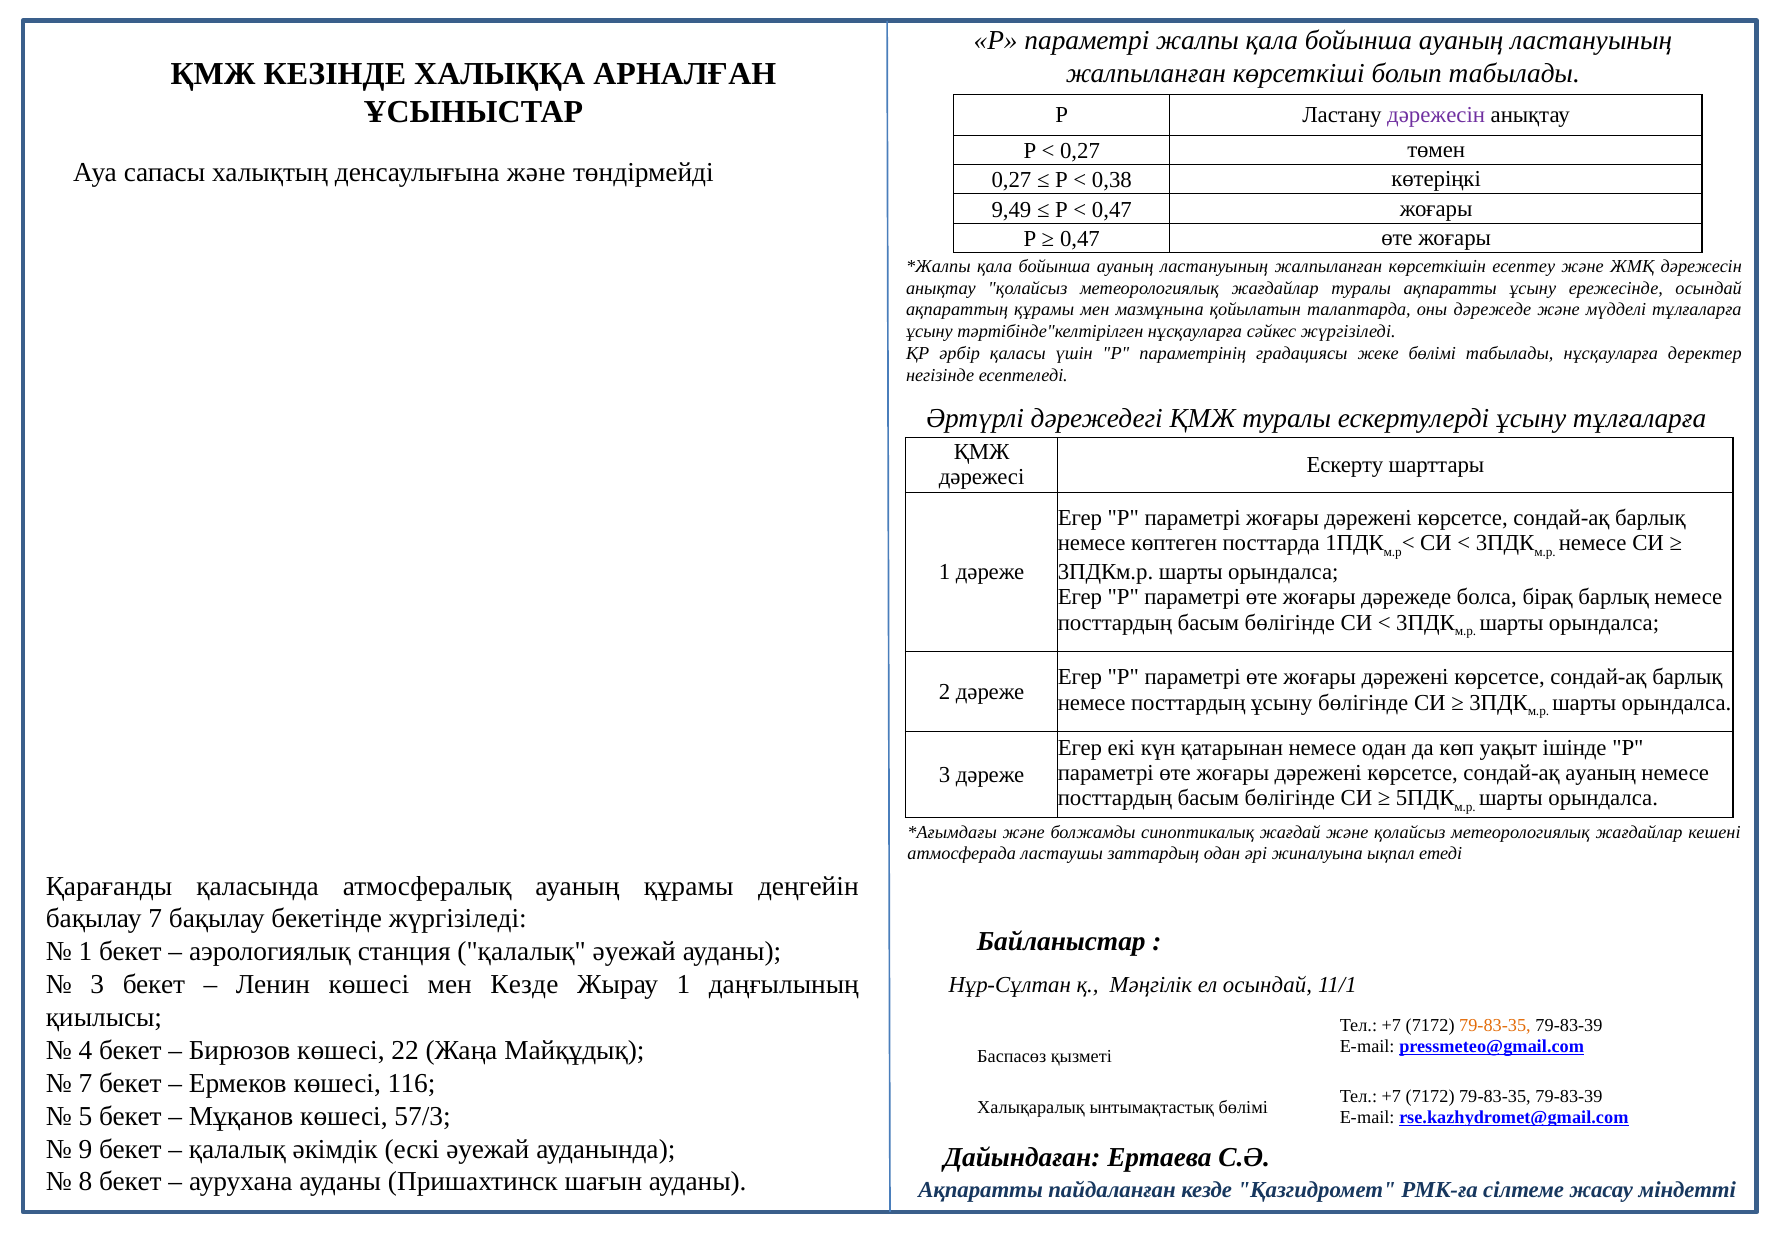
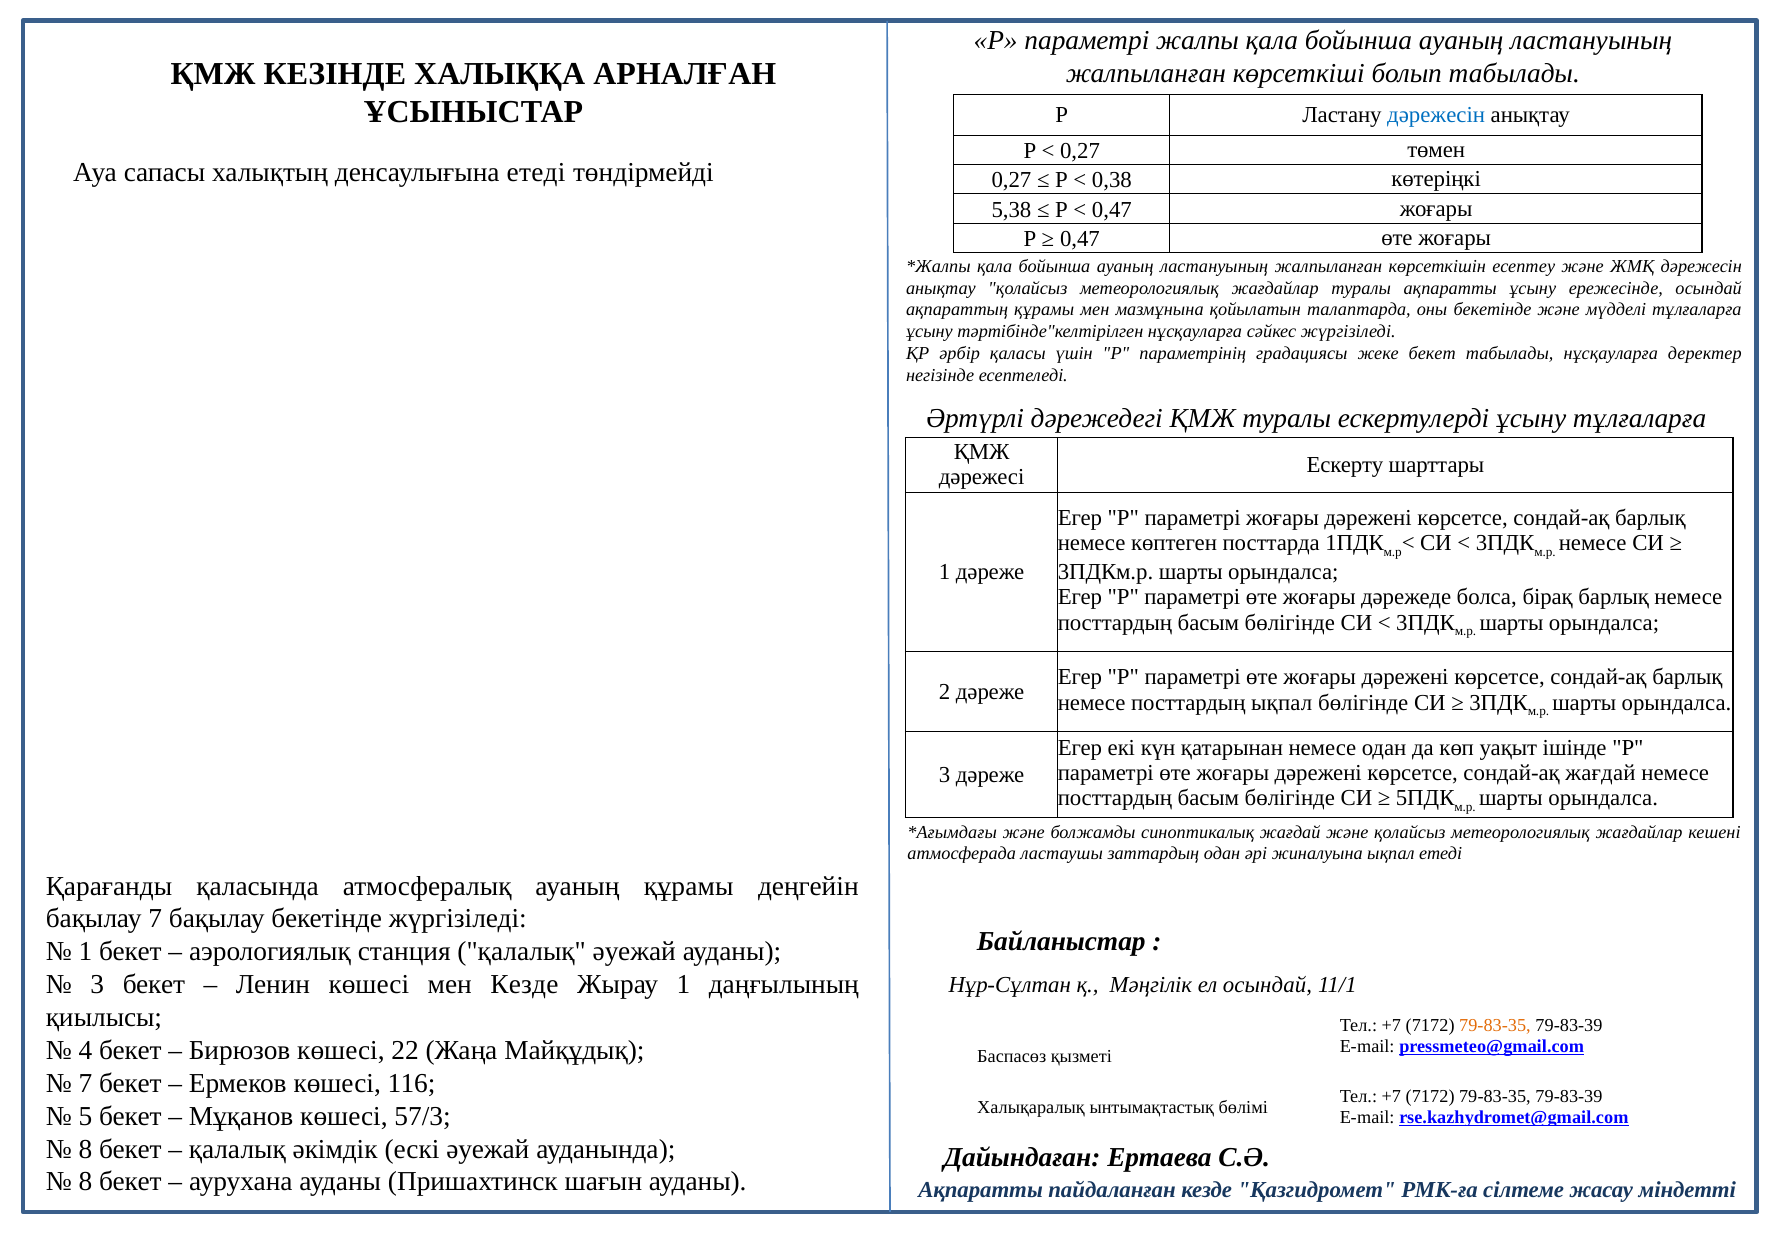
дәрежесін colour: purple -> blue (1436, 115)
денсаулығына және: және -> етеді (536, 173)
9,49: 9,49 -> 5,38 (1012, 209)
оны дәрежеде: дәрежеде -> бекетінде (1492, 310)
жеке бөлімі: бөлімі -> бекет (1432, 354)
посттардың ұсыну: ұсыну -> ықпал (1282, 702)
сондай-ақ ауаның: ауаның -> жағдай (1600, 773)
9: 9 -> 8 (86, 1148)
